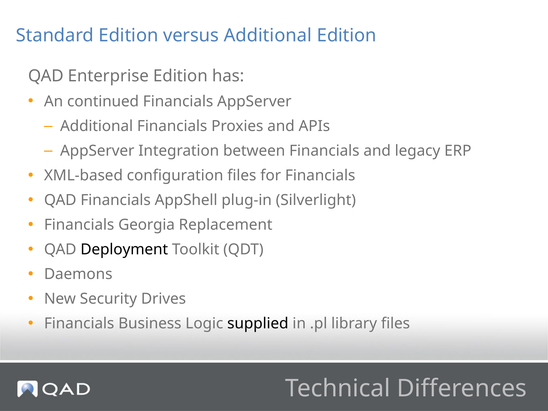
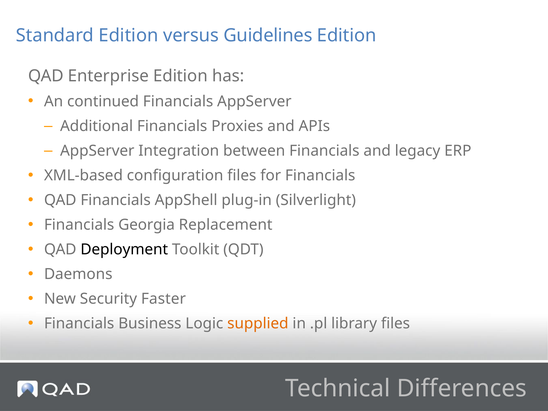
versus Additional: Additional -> Guidelines (268, 35)
Drives: Drives -> Faster (163, 299)
supplied colour: black -> orange (258, 324)
